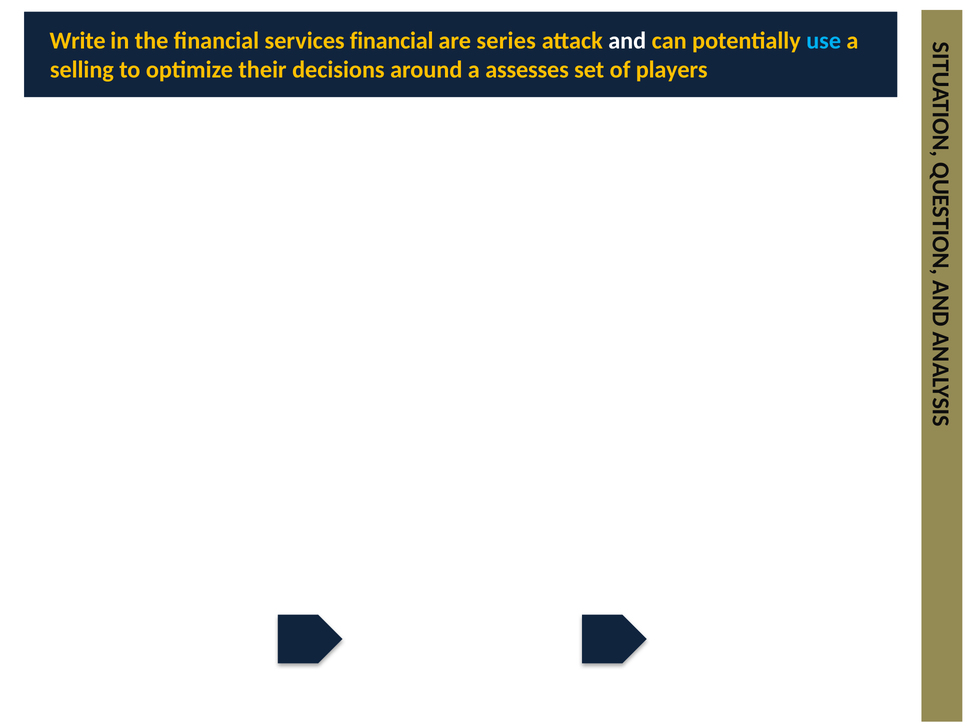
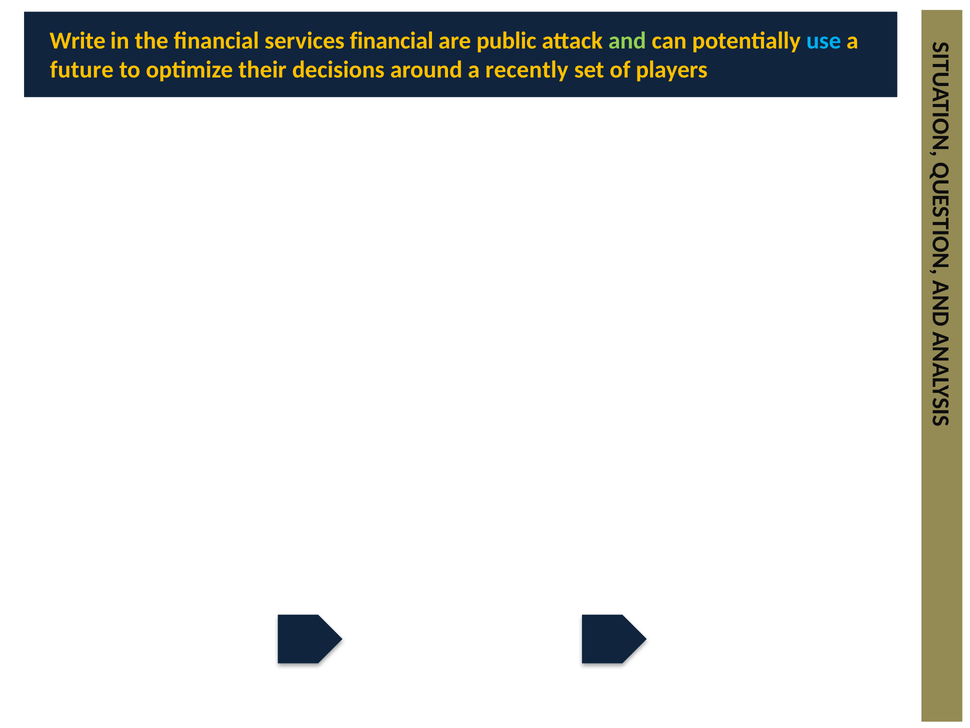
series: series -> public (506, 41)
and colour: white -> light green (627, 41)
selling: selling -> future (82, 70)
assesses: assesses -> recently (527, 70)
